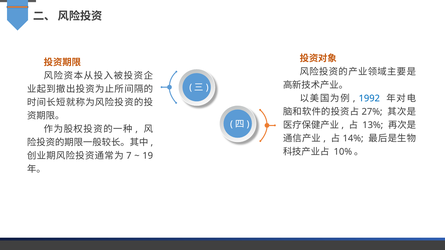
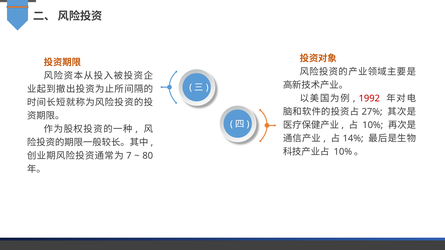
1992 colour: blue -> red (369, 99)
13%: 13% -> 10% (373, 125)
19: 19 -> 80 (148, 156)
